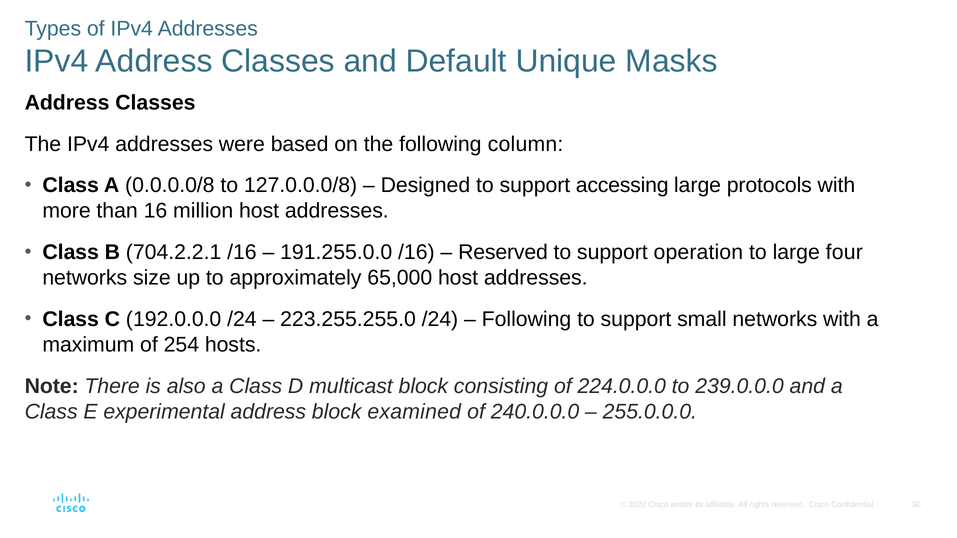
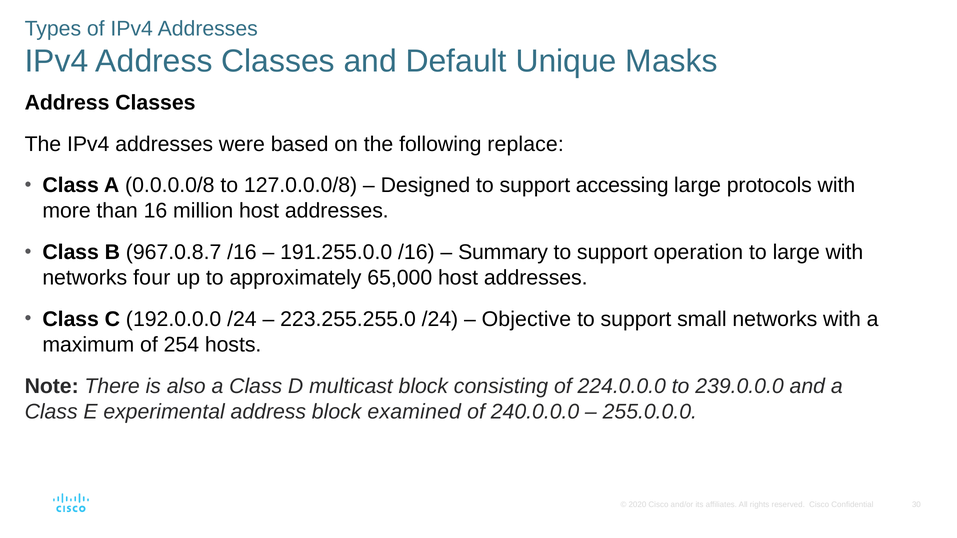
column: column -> replace (526, 144)
704.2.2.1: 704.2.2.1 -> 967.0.8.7 (174, 253)
Reserved: Reserved -> Summary (503, 253)
large four: four -> with (844, 253)
size: size -> four (152, 278)
Following: Following -> Objective (526, 320)
